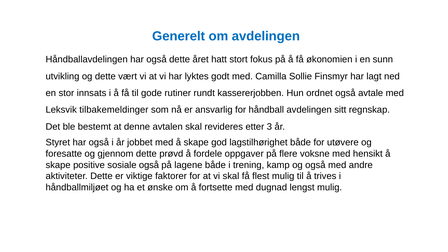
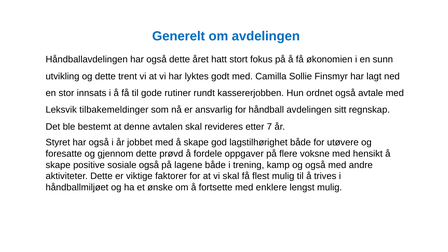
vært: vært -> trent (128, 76)
3: 3 -> 7 (269, 127)
dugnad: dugnad -> enklere (271, 187)
